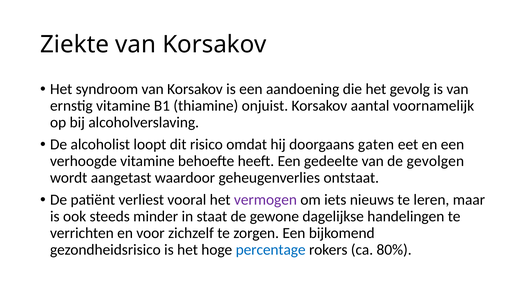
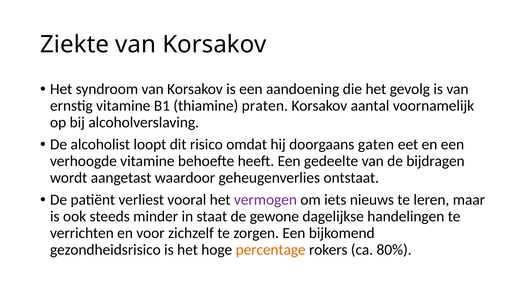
onjuist: onjuist -> praten (265, 106)
gevolgen: gevolgen -> bijdragen (436, 161)
percentage colour: blue -> orange (271, 249)
